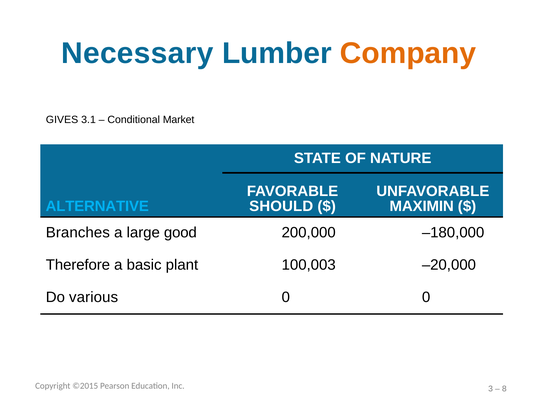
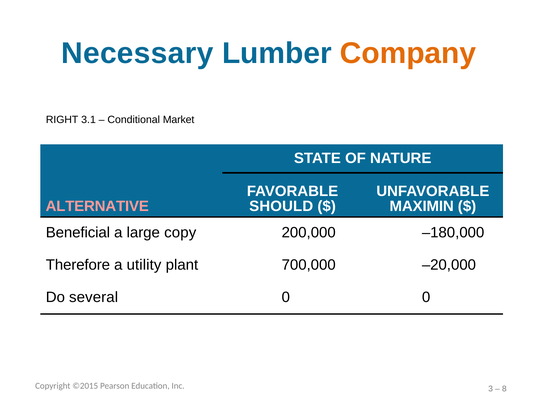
GIVES: GIVES -> RIGHT (62, 120)
ALTERNATIVE colour: light blue -> pink (97, 206)
Branches: Branches -> Beneficial (78, 233)
good: good -> copy (180, 233)
basic: basic -> utility (144, 265)
100,003: 100,003 -> 700,000 (309, 265)
various: various -> several (94, 298)
